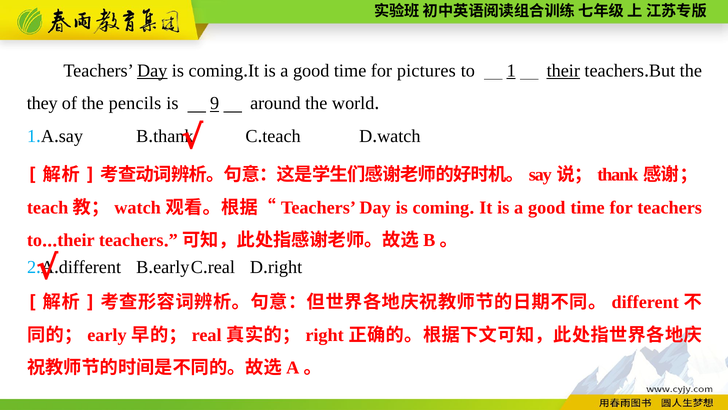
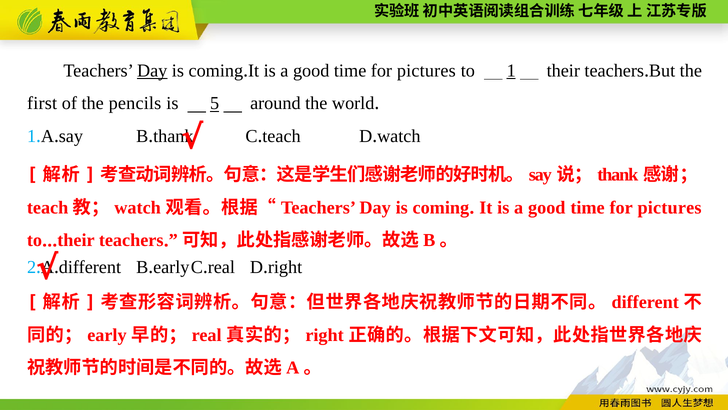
their underline: present -> none (563, 70)
they: they -> first (42, 103)
9: 9 -> 5 (215, 103)
teachers: teachers -> pictures (670, 207)
